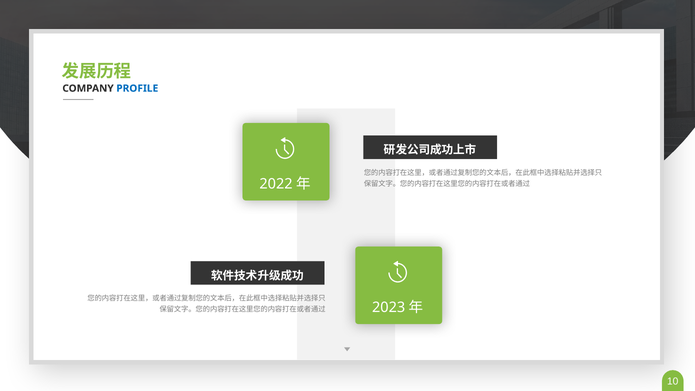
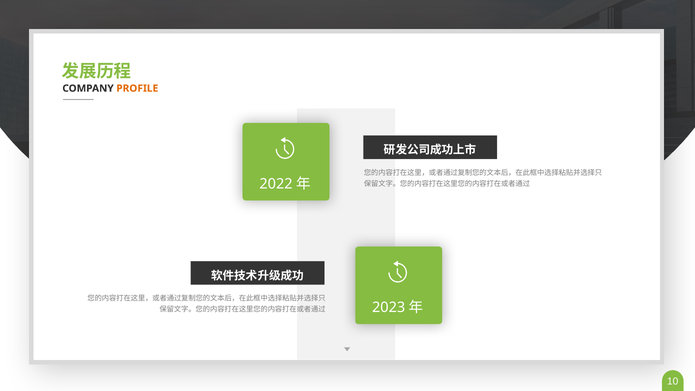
PROFILE colour: blue -> orange (137, 88)
